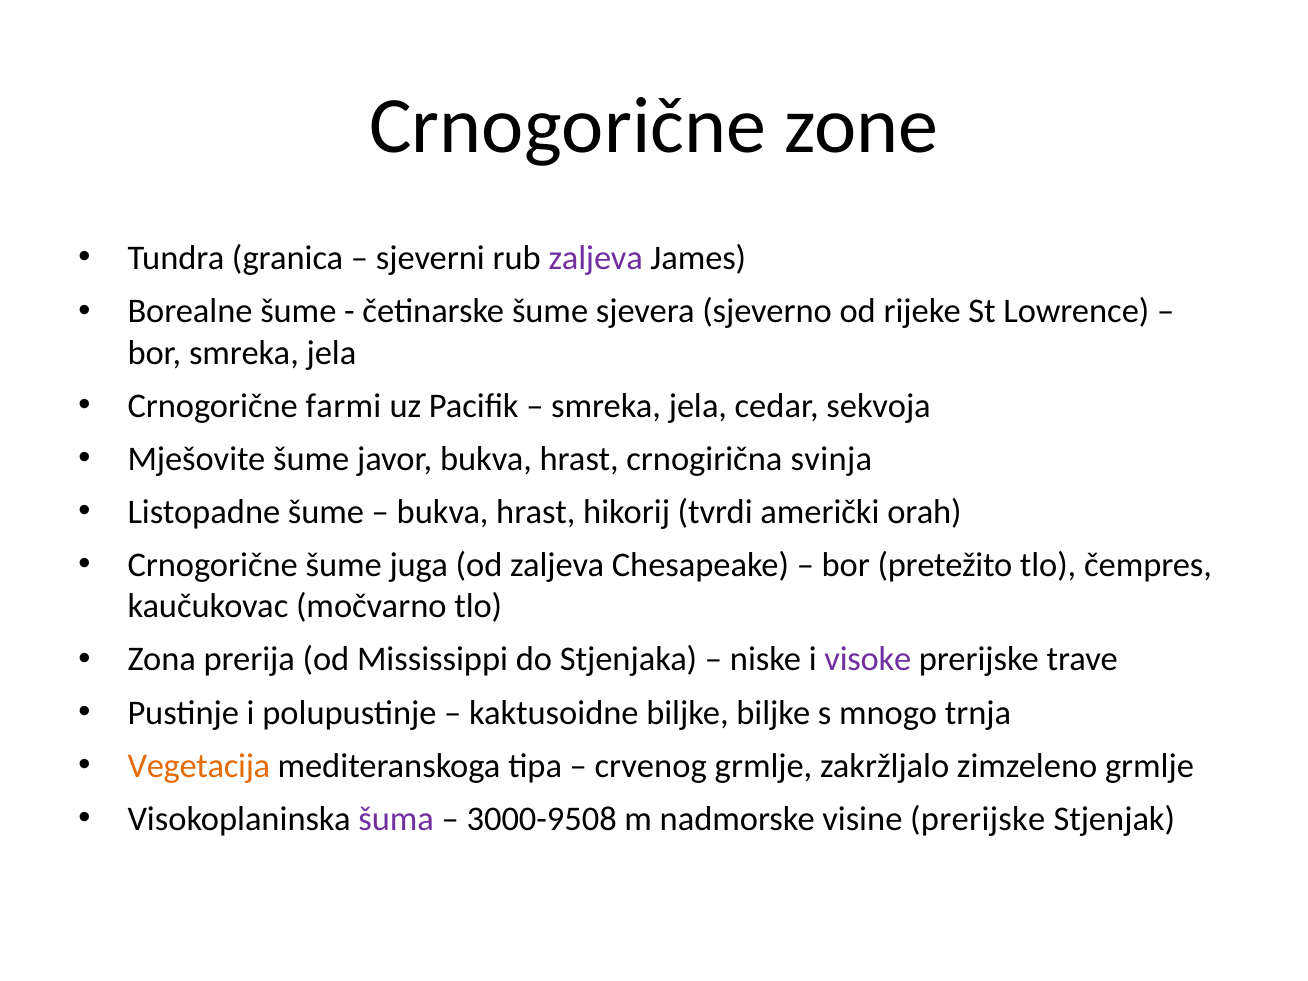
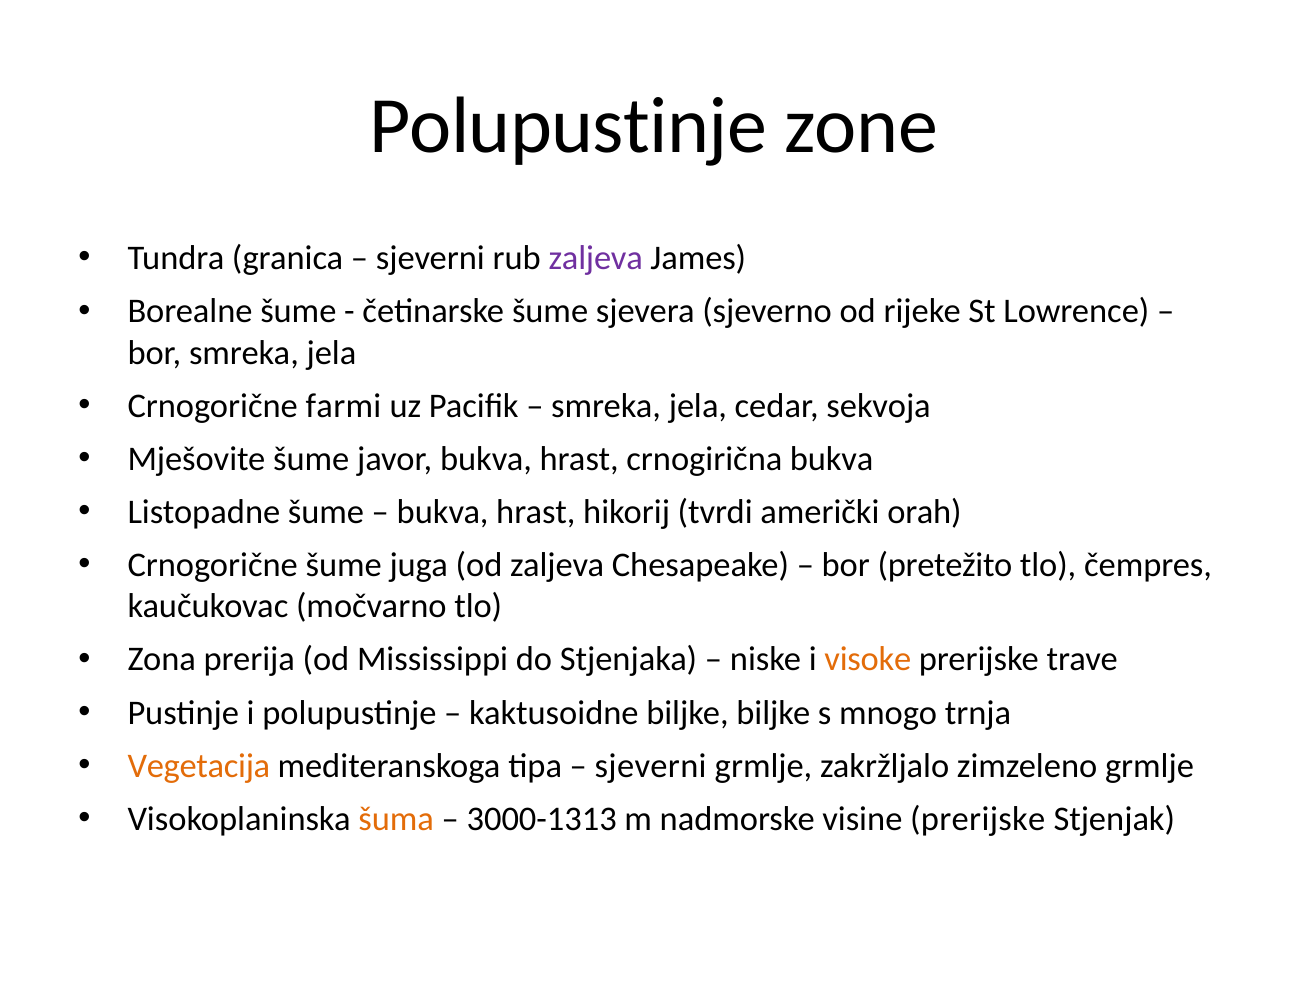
Crnogorične: Crnogorične -> Polupustinje (568, 127)
crnogirična svinja: svinja -> bukva (832, 459)
visoke colour: purple -> orange (868, 660)
crvenog: crvenog -> sjeverni (651, 766)
šuma colour: purple -> orange (396, 819)
3000-9508: 3000-9508 -> 3000-1313 (542, 819)
